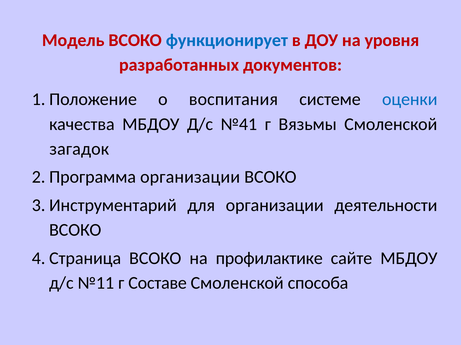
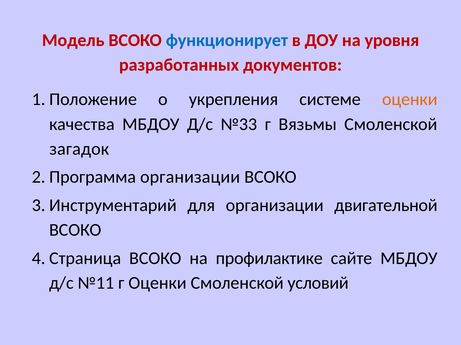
воспитания: воспитания -> укрепления (233, 100)
оценки colour: blue -> orange (410, 100)
№41: №41 -> №33 (239, 124)
деятельности: деятельности -> двигательной (386, 206)
г Составе: Составе -> Оценки (157, 284)
способа: способа -> условий (318, 284)
